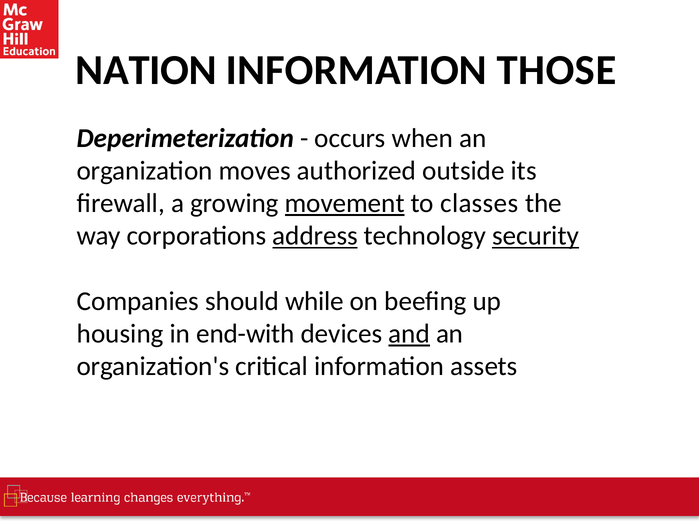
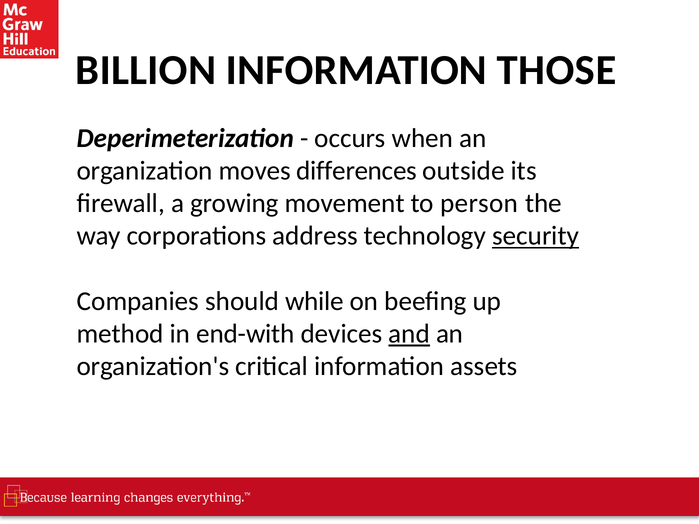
NATION: NATION -> BILLION (146, 70)
authorized: authorized -> differences (357, 171)
movement underline: present -> none (345, 203)
classes: classes -> person (479, 203)
address underline: present -> none (315, 236)
housing: housing -> method (120, 334)
